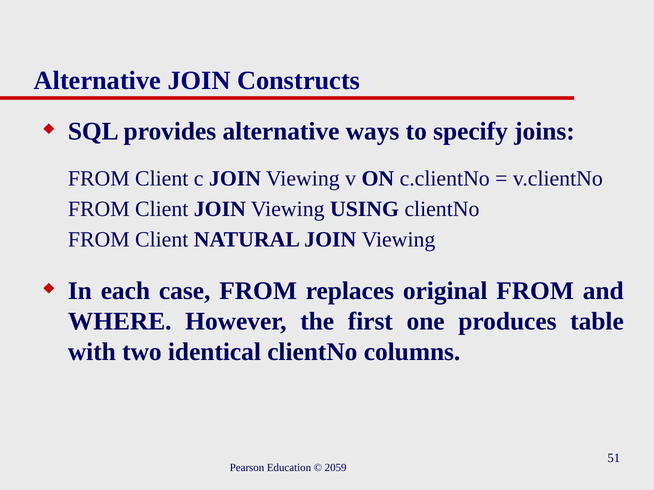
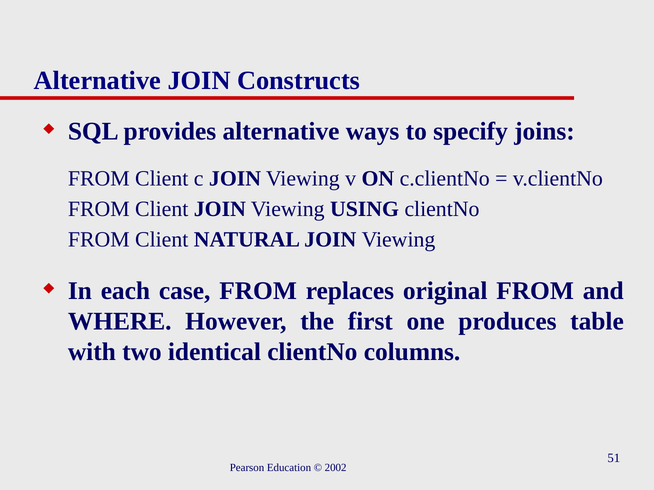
2059: 2059 -> 2002 (336, 468)
